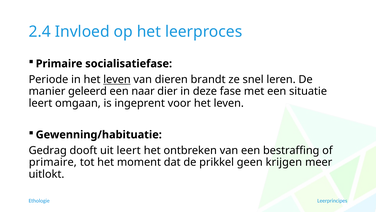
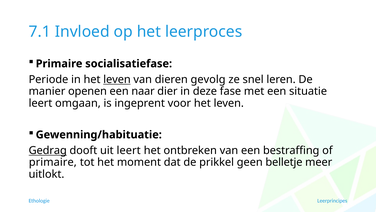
2.4: 2.4 -> 7.1 (40, 32)
brandt: brandt -> gevolg (208, 79)
geleerd: geleerd -> openen (87, 91)
Gedrag underline: none -> present (48, 150)
krijgen: krijgen -> belletje (284, 162)
